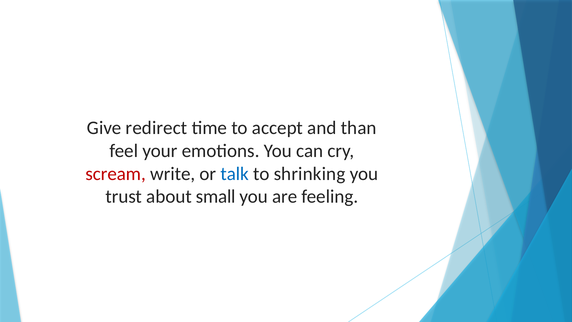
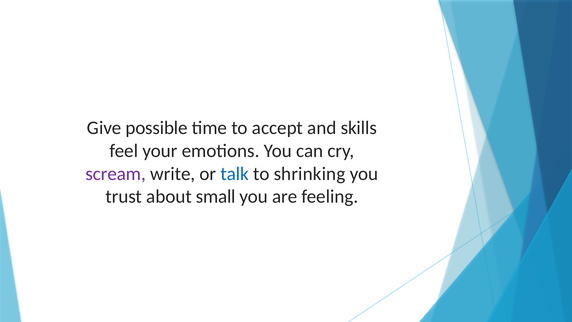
redirect: redirect -> possible (157, 128)
than: than -> skills (359, 128)
scream colour: red -> purple (116, 174)
